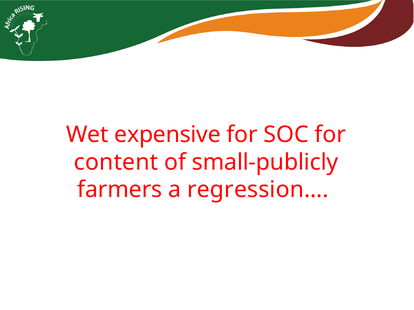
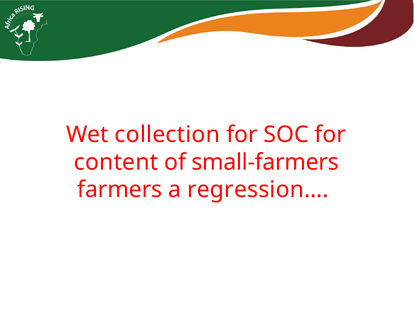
expensive: expensive -> collection (167, 135)
small-publicly: small-publicly -> small-farmers (265, 162)
